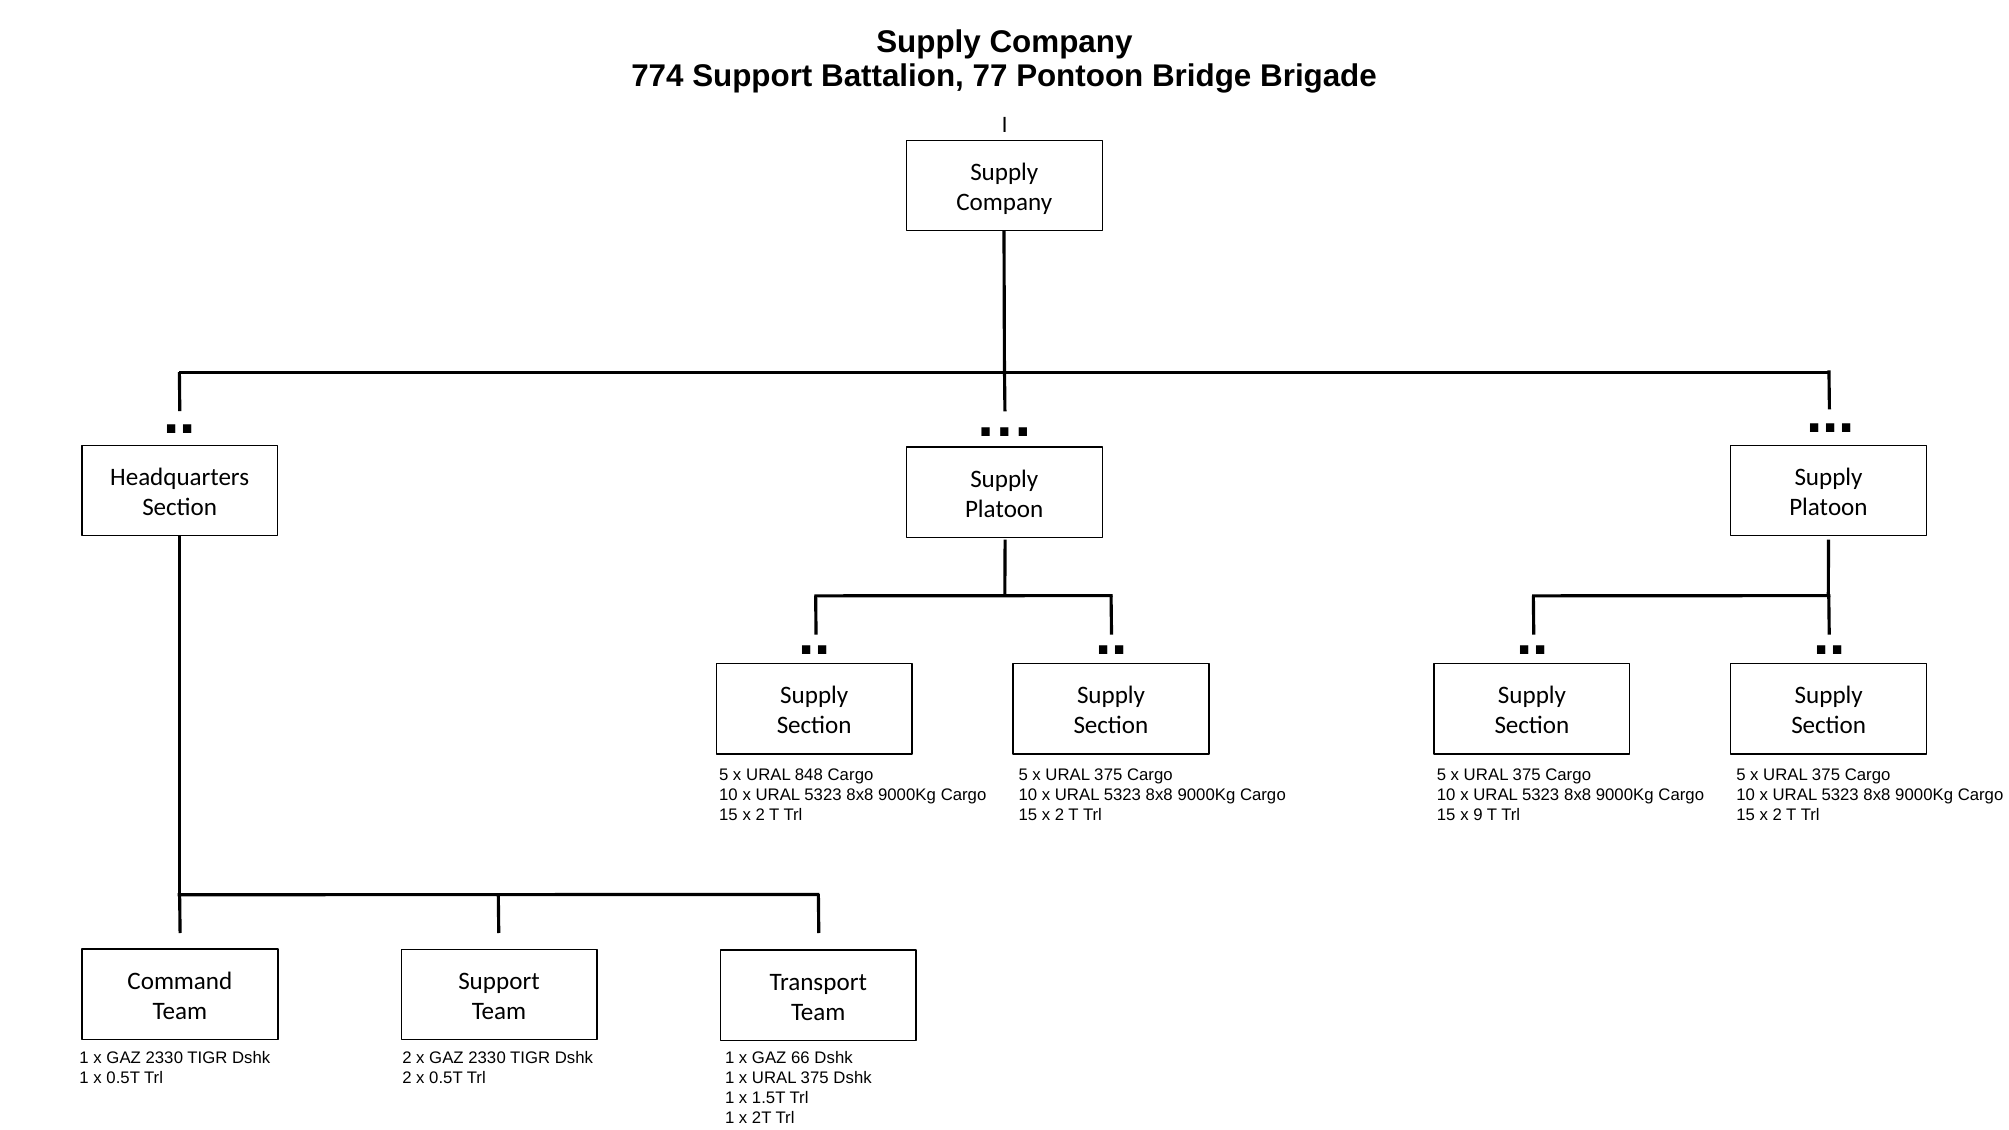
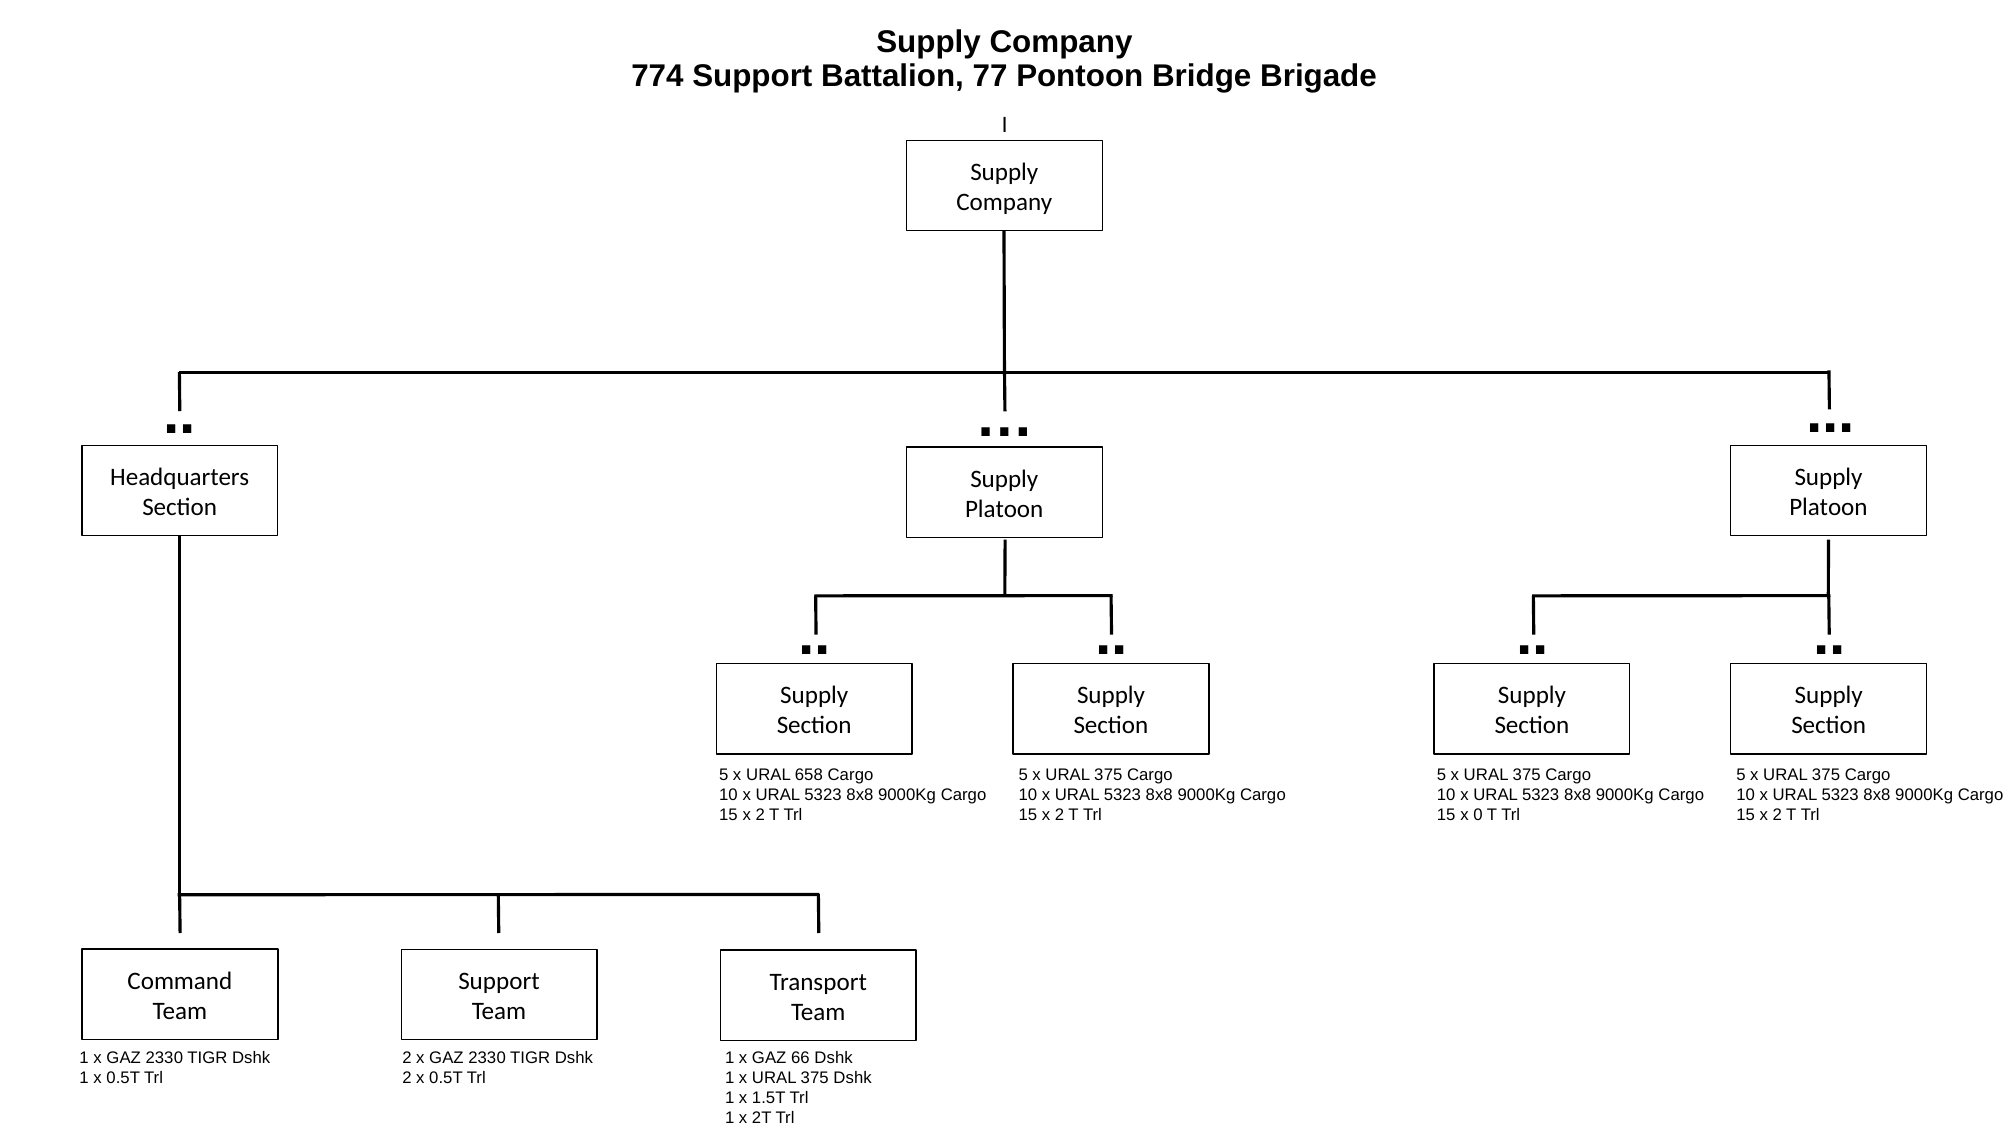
848: 848 -> 658 (809, 775)
9: 9 -> 0 (1478, 815)
